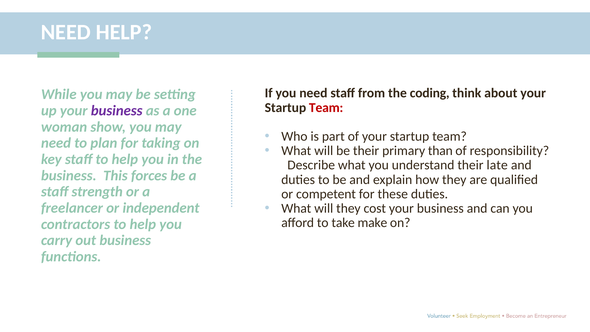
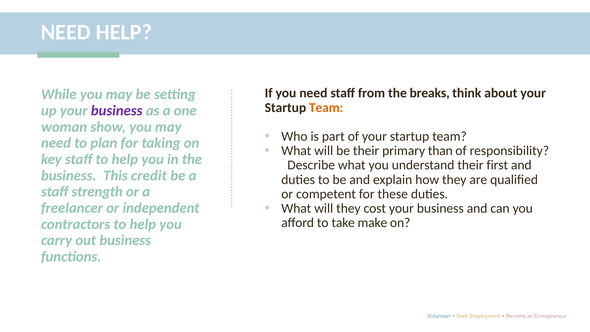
coding: coding -> breaks (430, 93)
Team colour: red -> orange (326, 108)
late: late -> first (497, 165)
forces: forces -> credit (149, 175)
